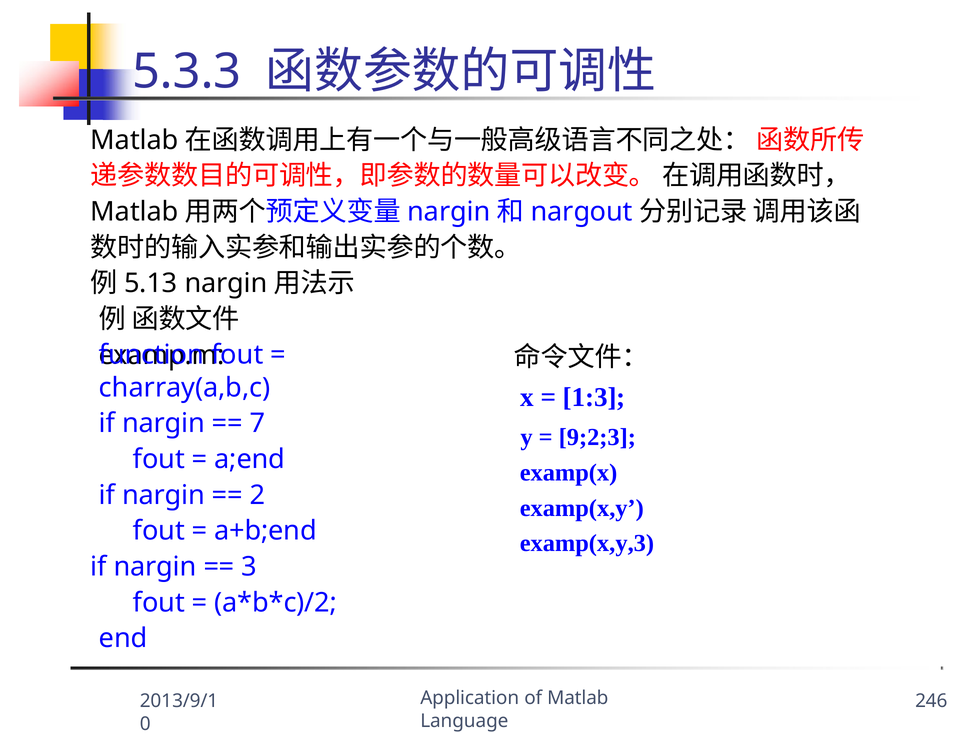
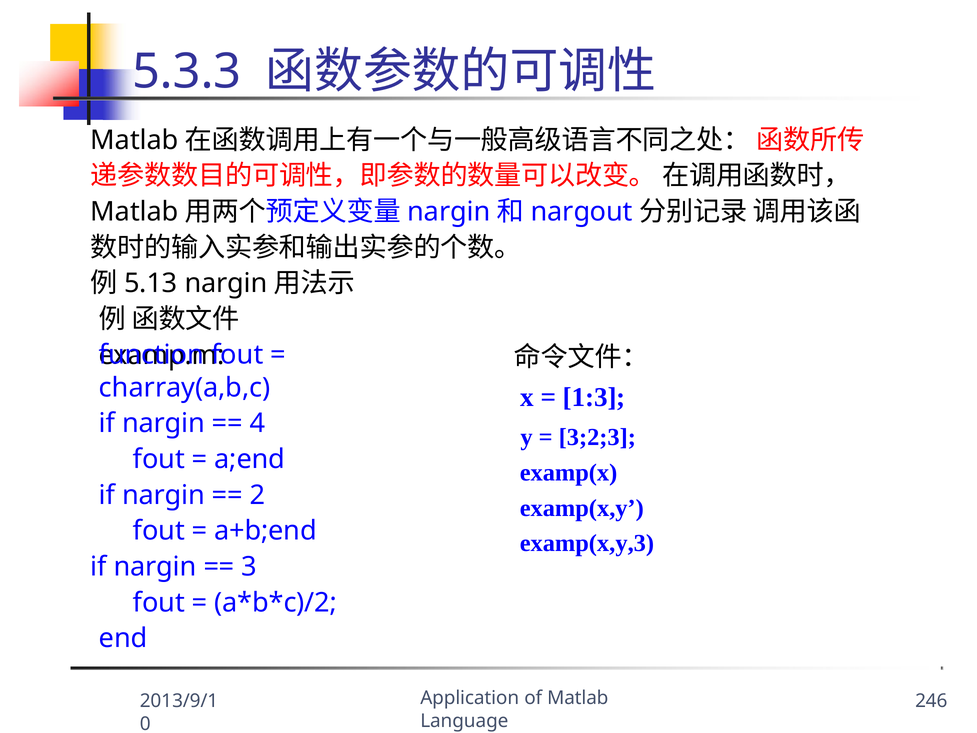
7: 7 -> 4 (258, 423)
9;2;3: 9;2;3 -> 3;2;3 (597, 437)
